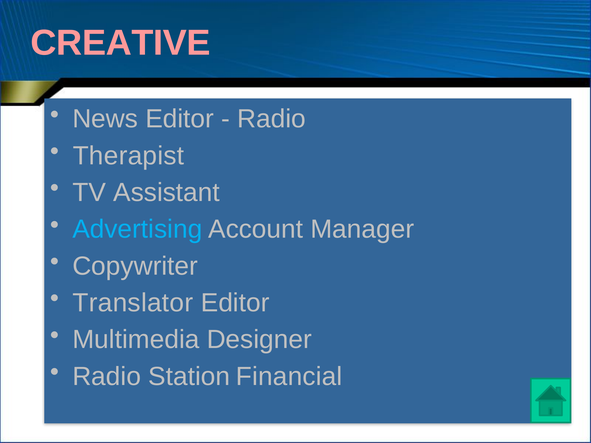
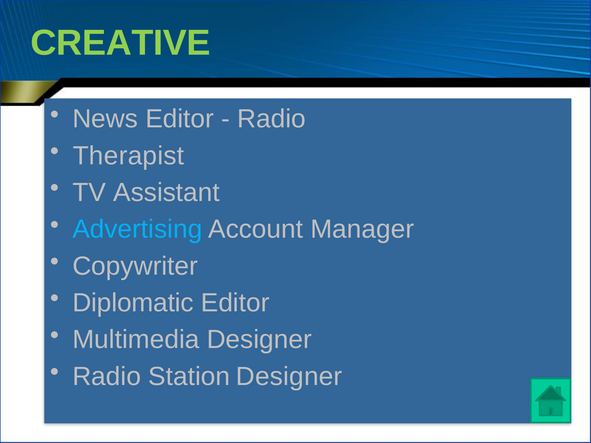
CREATIVE colour: pink -> light green (121, 43)
Translator: Translator -> Diplomatic (133, 303)
Station Financial: Financial -> Designer (289, 377)
